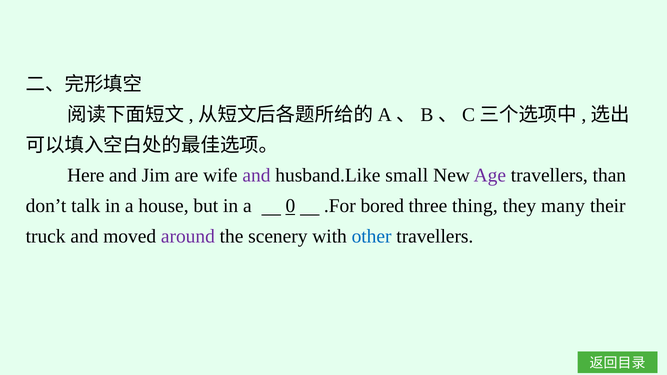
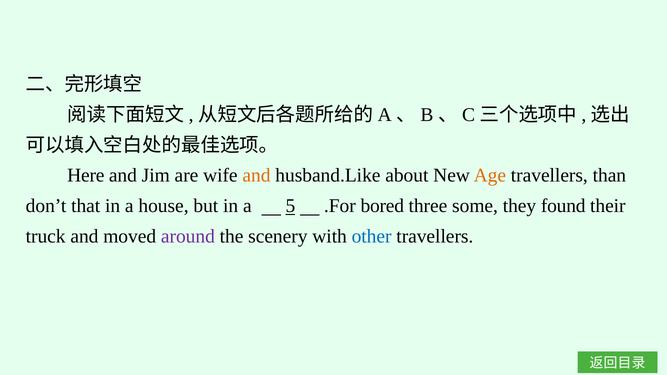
and colour: purple -> orange (256, 176)
small: small -> about (407, 176)
Age colour: purple -> orange (490, 176)
talk: talk -> that (86, 206)
0: 0 -> 5 (290, 206)
thing: thing -> some (475, 206)
many: many -> found (563, 206)
